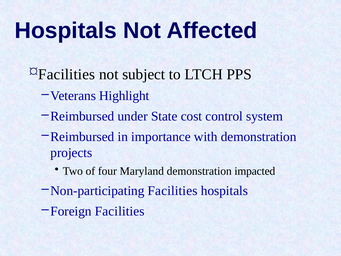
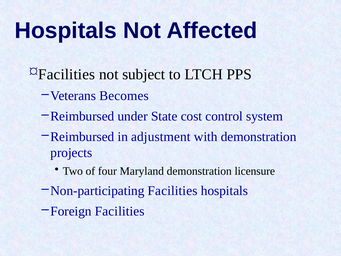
Highlight: Highlight -> Becomes (124, 96)
importance: importance -> adjustment (161, 137)
impacted: impacted -> licensure (255, 171)
